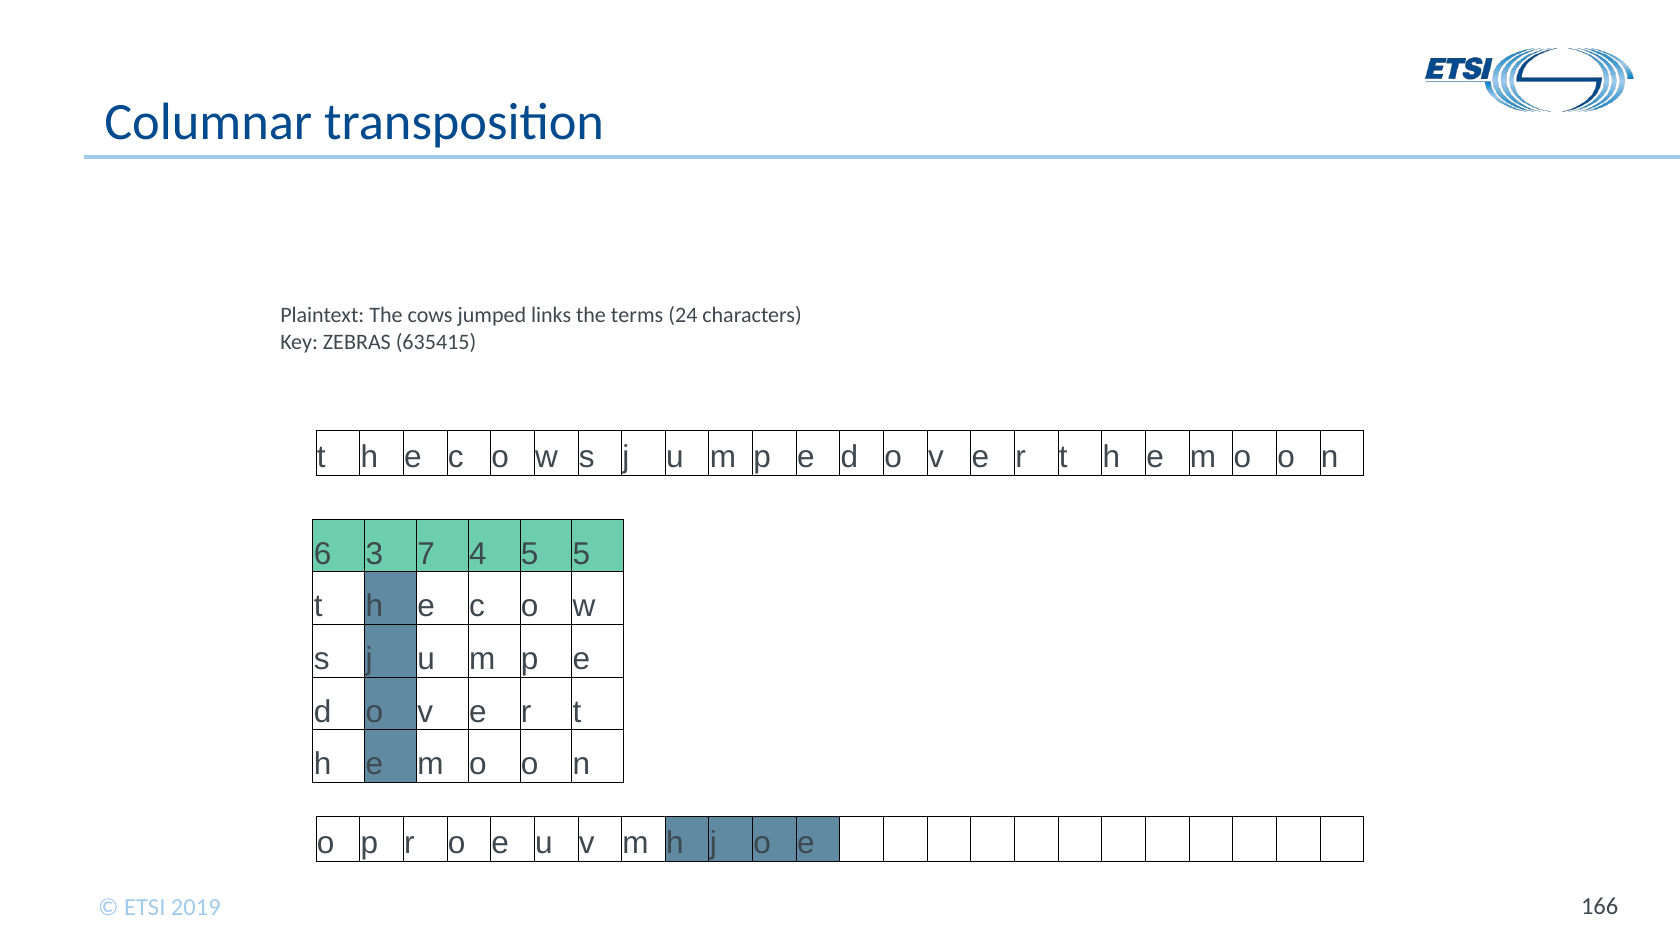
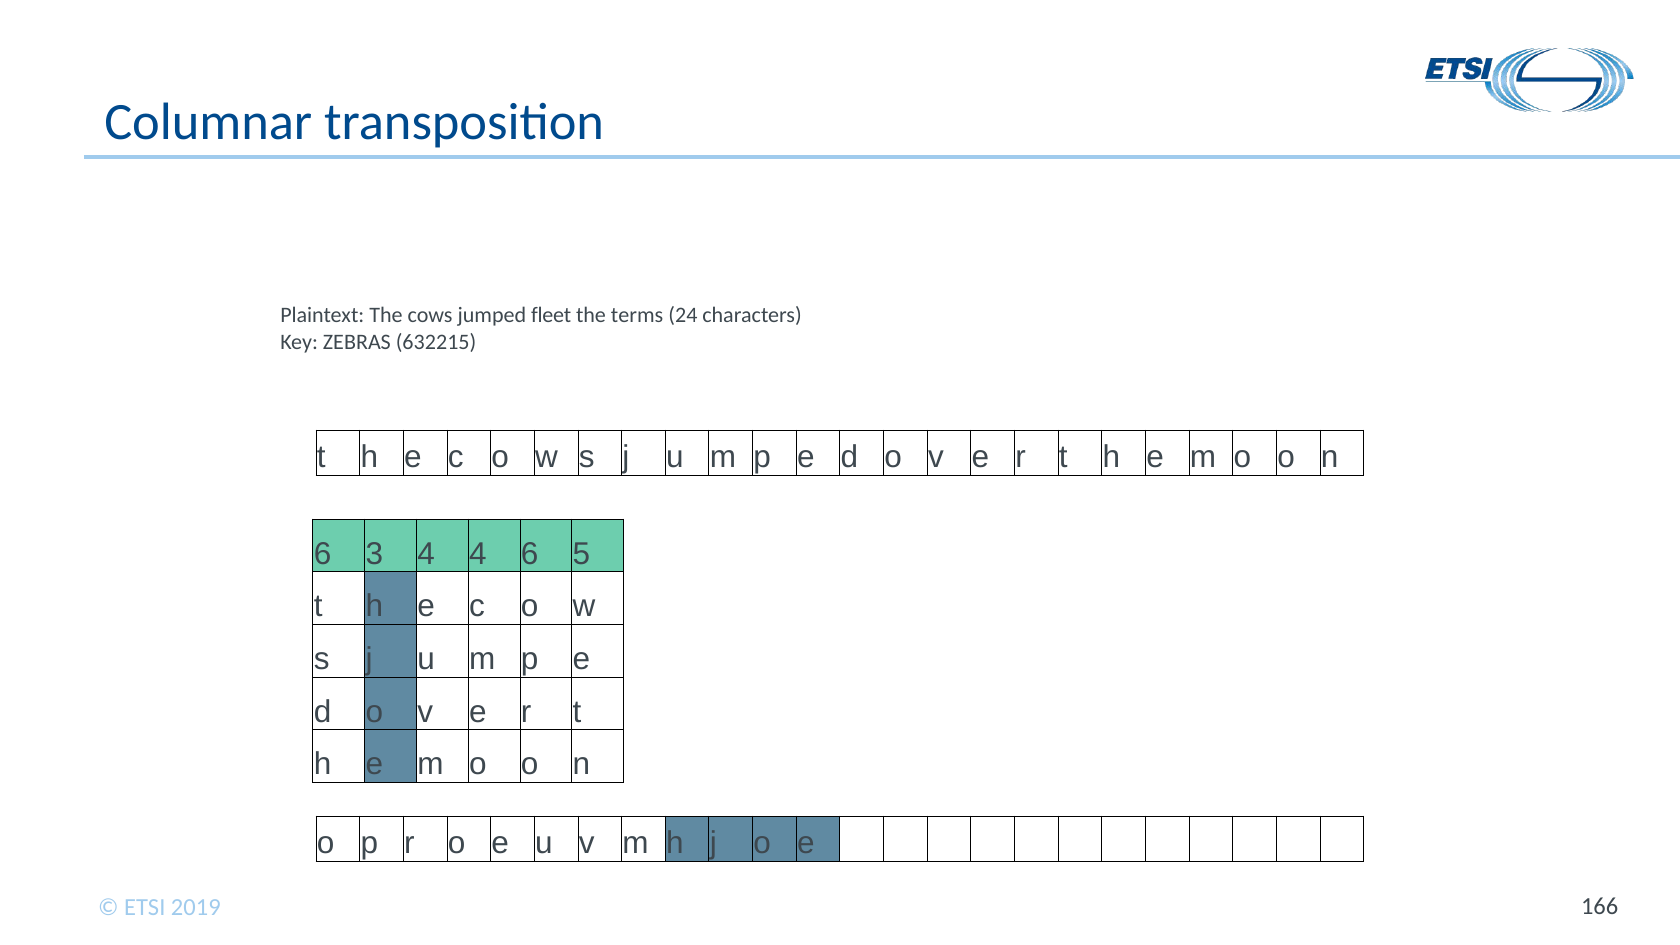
links: links -> fleet (551, 315)
635415: 635415 -> 632215 (436, 342)
3 7: 7 -> 4 (426, 554)
4 5: 5 -> 6 (530, 554)
